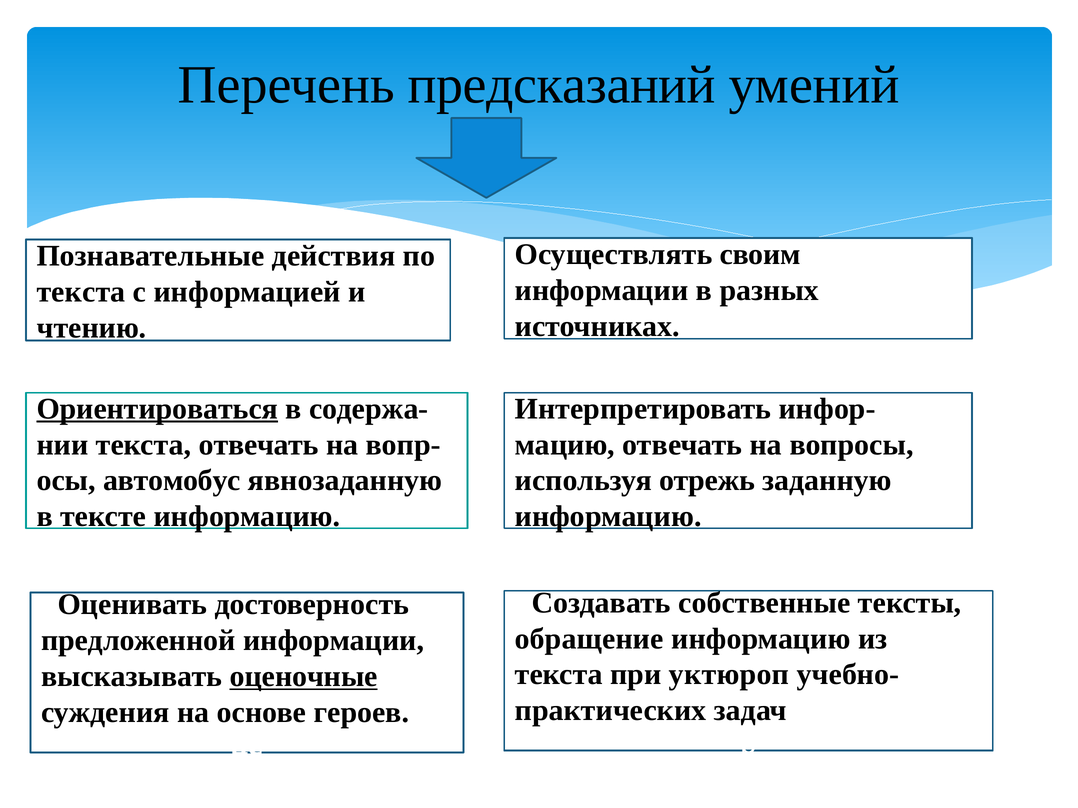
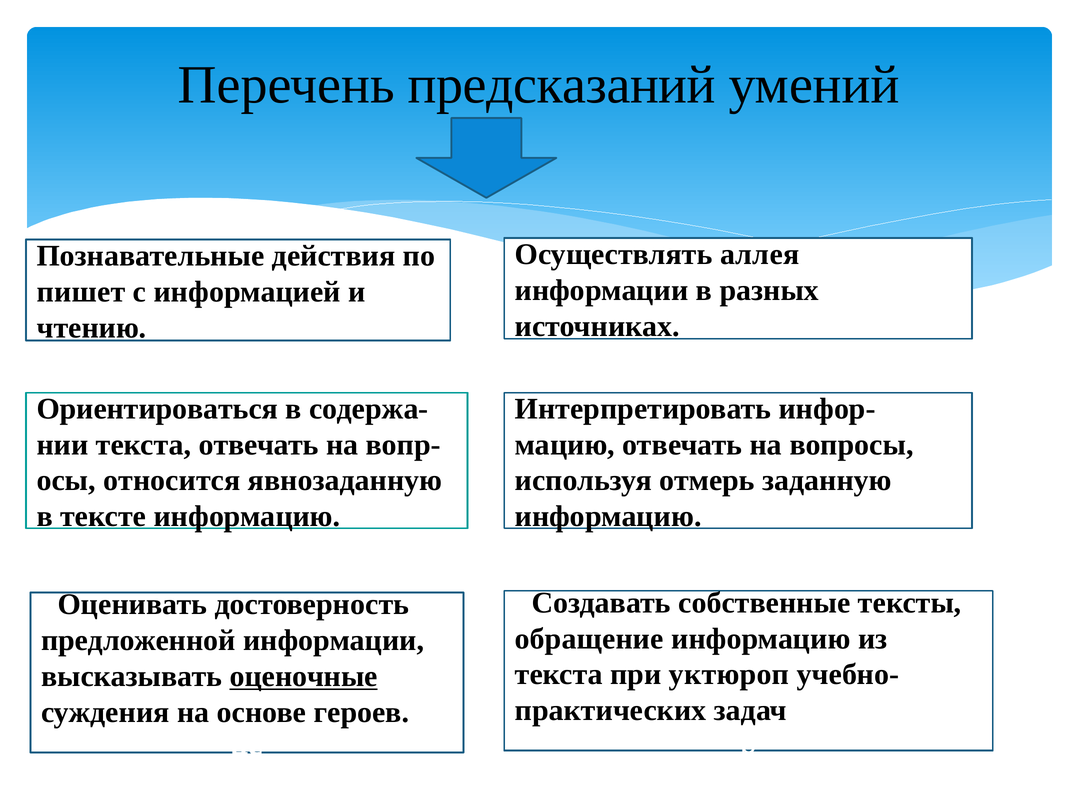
своим: своим -> аллея (760, 255)
текста: текста -> пишет (81, 292)
Ориентироваться underline: present -> none (157, 409)
автомобус: автомобус -> относится (172, 481)
отрежь: отрежь -> отмерь (707, 481)
